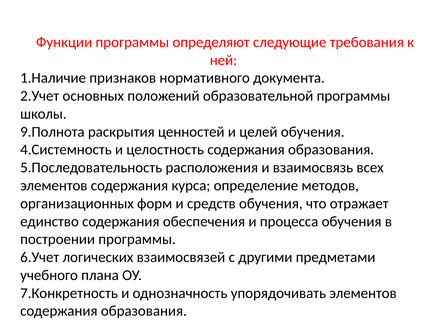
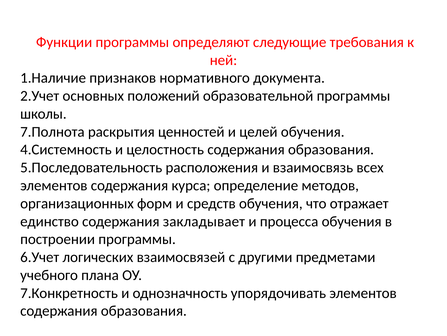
9.Полнота: 9.Полнота -> 7.Полнота (52, 132)
обеспечения: обеспечения -> закладывает (204, 221)
